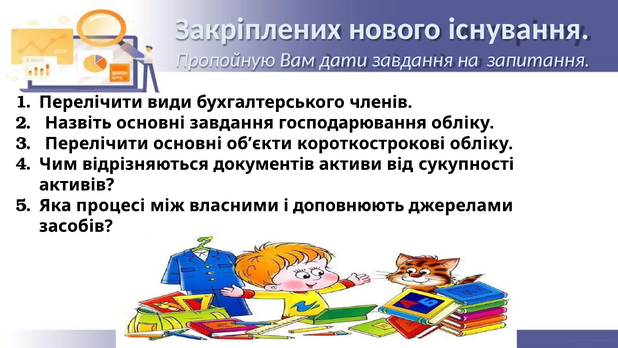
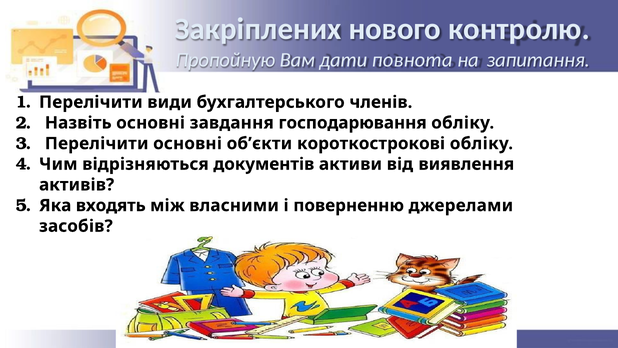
існування: існування -> контролю (519, 29)
дати завдання: завдання -> повнота (412, 60)
сукупності: сукупності -> виявлення (466, 164)
процесі: процесі -> входять (111, 205)
доповнюють: доповнюють -> поверненню (349, 205)
